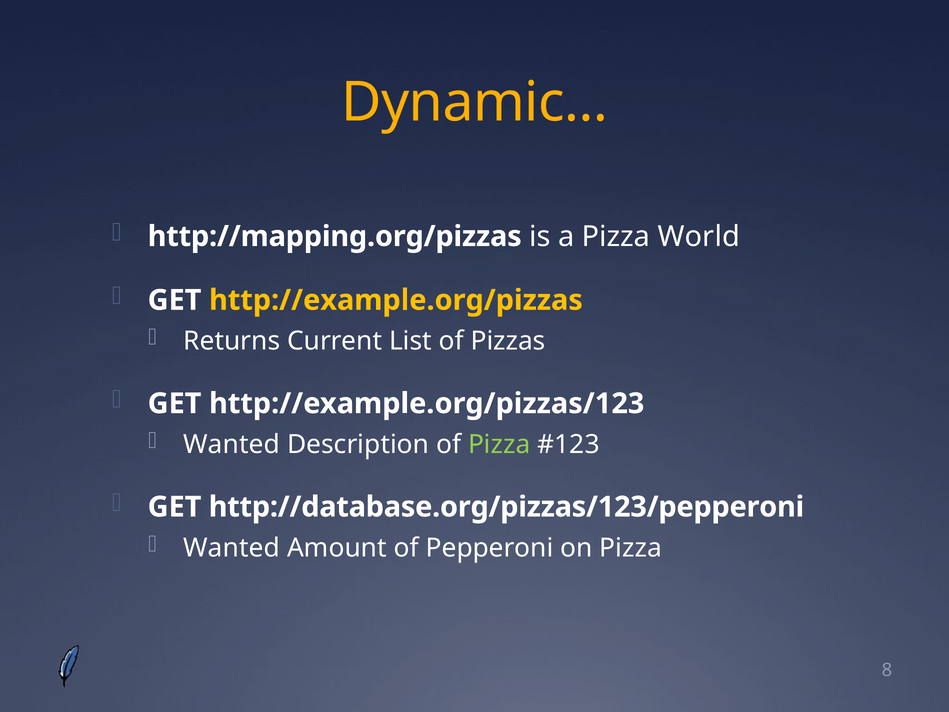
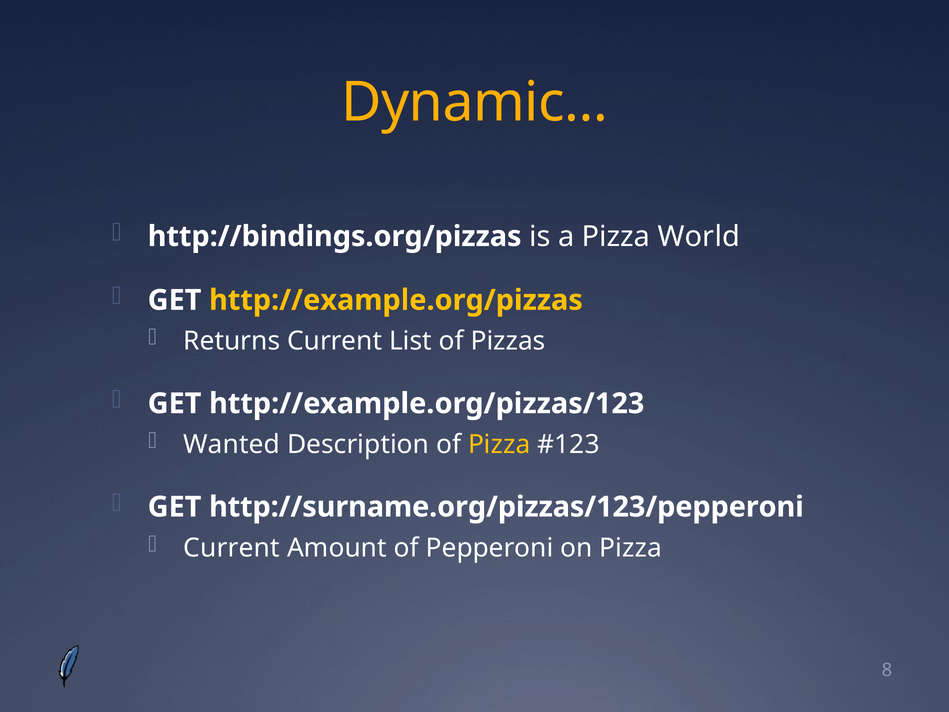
http://mapping.org/pizzas: http://mapping.org/pizzas -> http://bindings.org/pizzas (335, 236)
Pizza colour: light green -> yellow (499, 444)
http://database.org/pizzas/123/pepperoni: http://database.org/pizzas/123/pepperoni -> http://surname.org/pizzas/123/pepperoni (506, 507)
Wanted: Wanted -> Current (232, 548)
